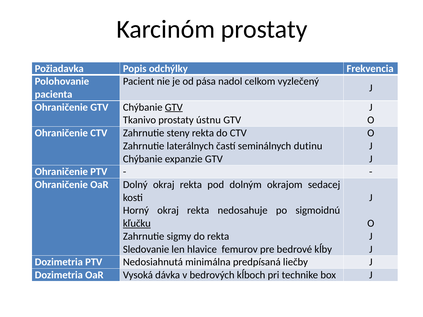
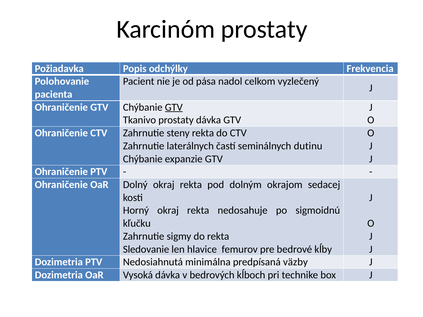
prostaty ústnu: ústnu -> dávka (209, 120)
kľučku underline: present -> none (137, 224)
liečby: liečby -> väzby (295, 262)
